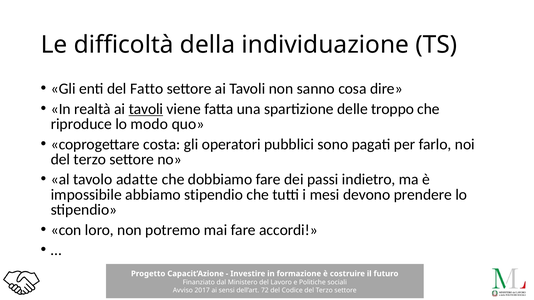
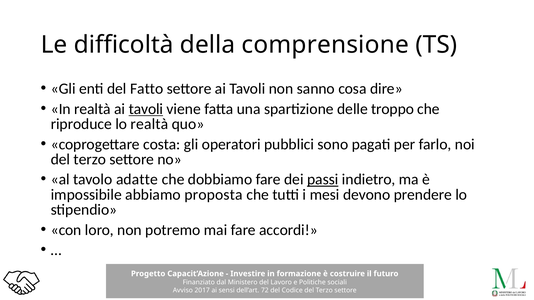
individuazione: individuazione -> comprensione (325, 45)
lo modo: modo -> realtà (149, 124)
passi underline: none -> present (323, 180)
abbiamo stipendio: stipendio -> proposta (213, 195)
